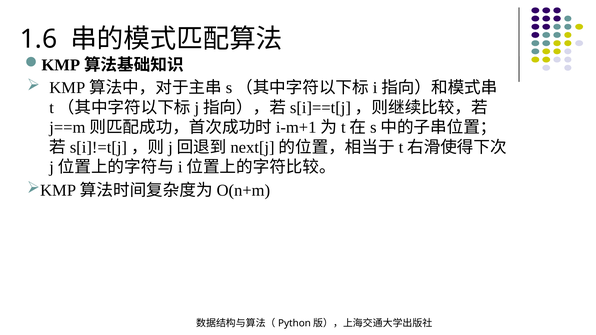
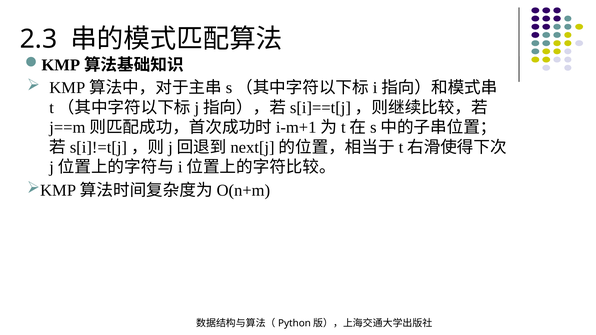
1.6: 1.6 -> 2.3 (39, 39)
